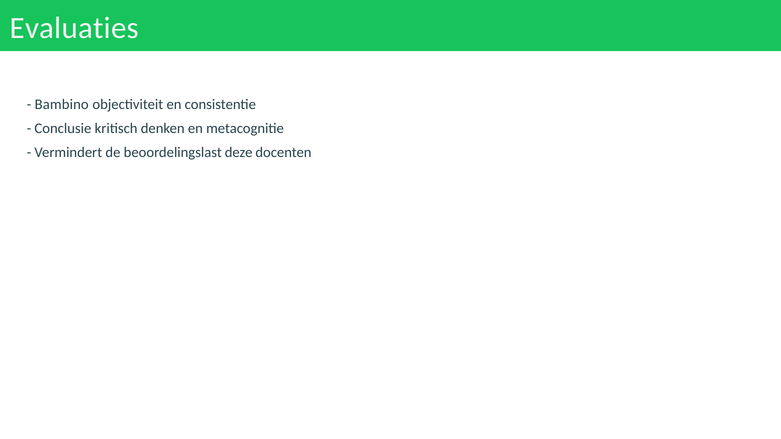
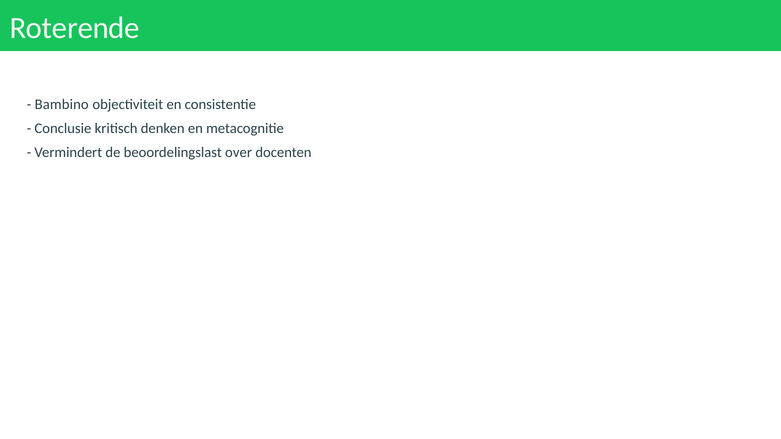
Evaluaties: Evaluaties -> Roterende (75, 28)
deze: deze -> over (239, 152)
